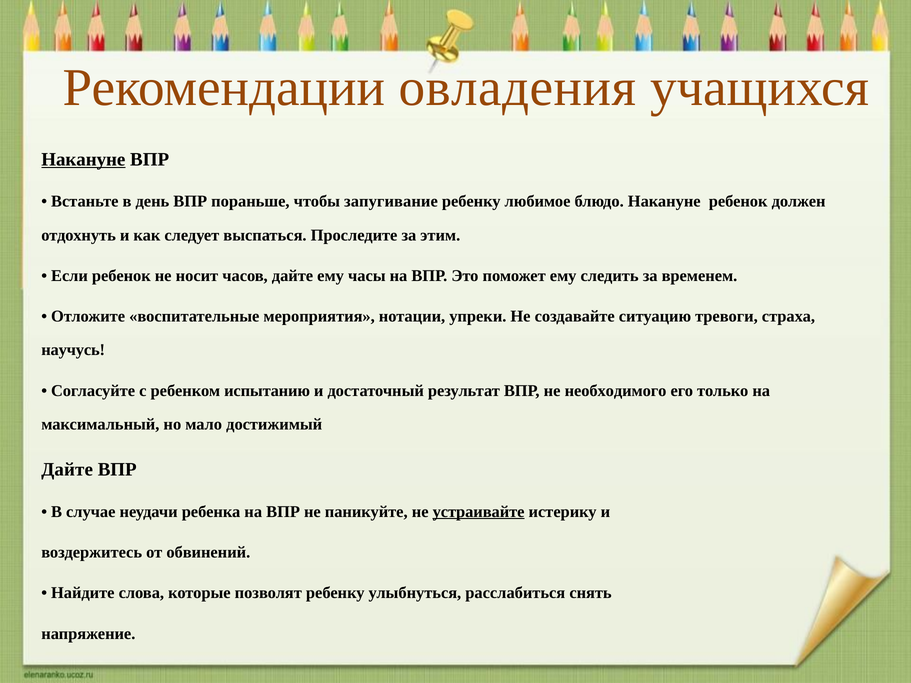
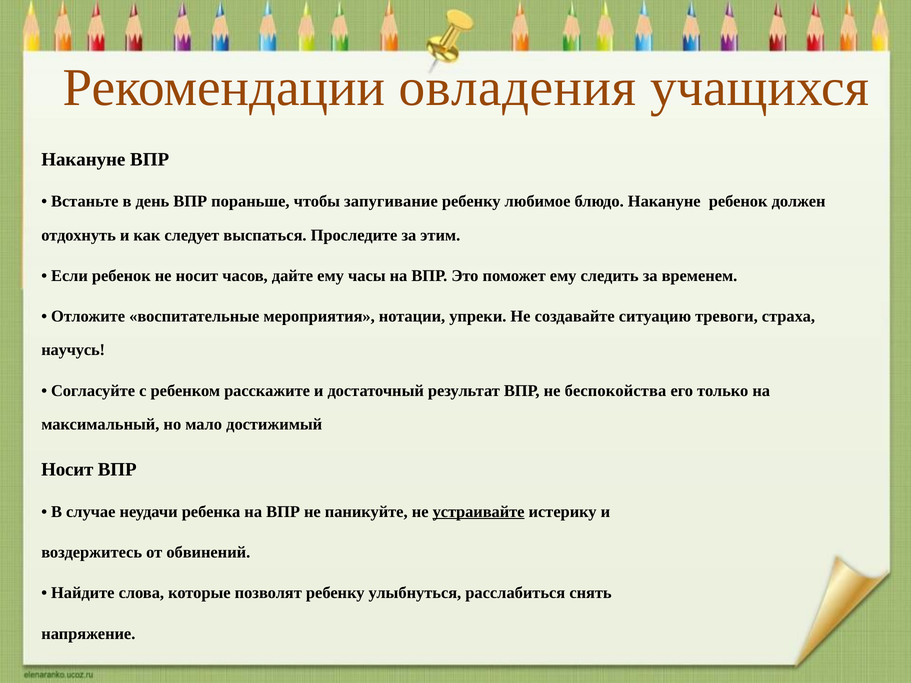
Накануне underline: present -> none (83, 160)
испытанию: испытанию -> расскажите (267, 391)
необходимого: необходимого -> беспокойства (615, 391)
Дайте: Дайте -> Носит (67, 470)
